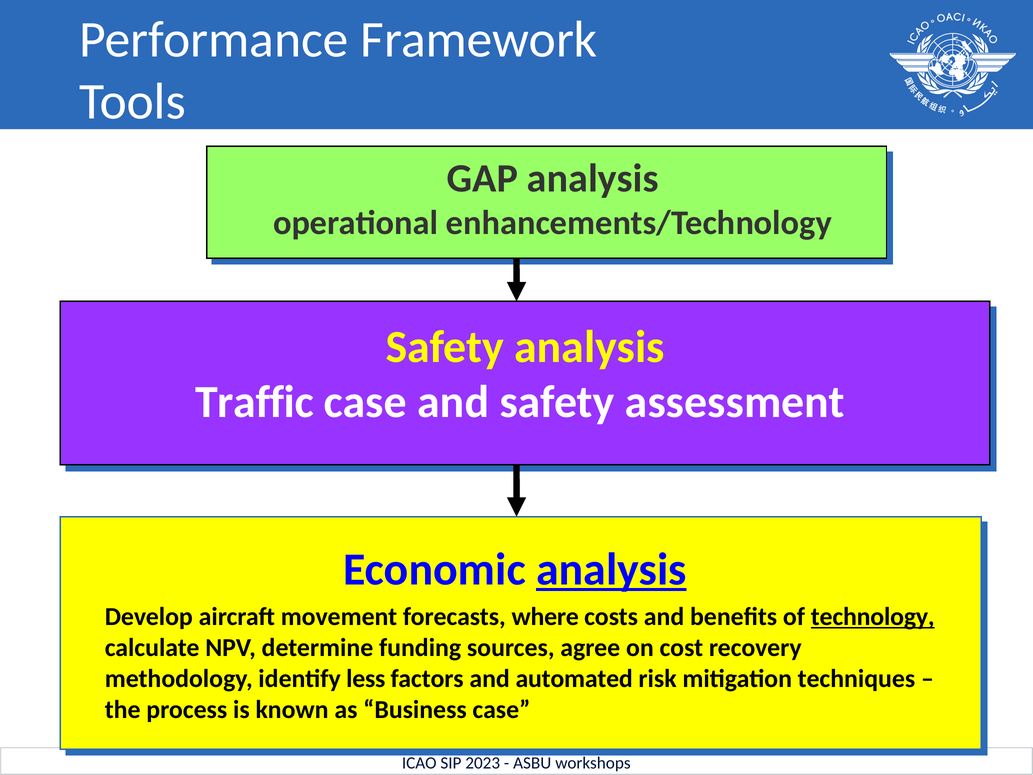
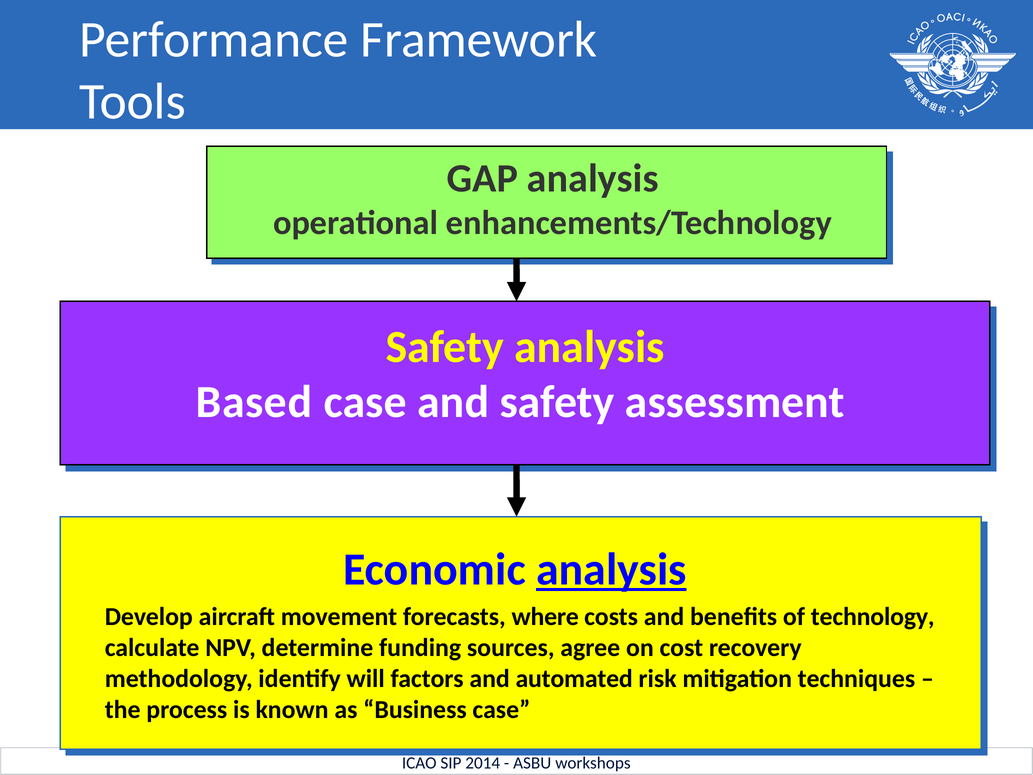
Traffic: Traffic -> Based (254, 402)
technology underline: present -> none (873, 616)
less: less -> will (366, 678)
2023: 2023 -> 2014 (483, 763)
